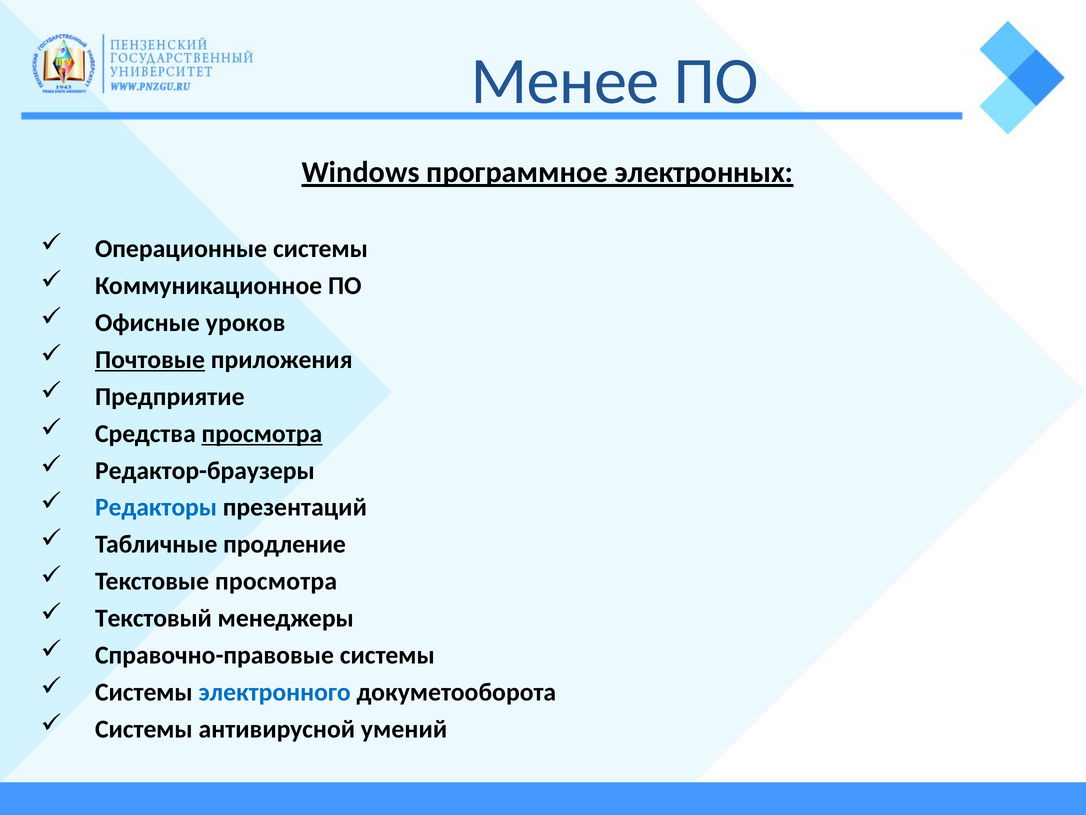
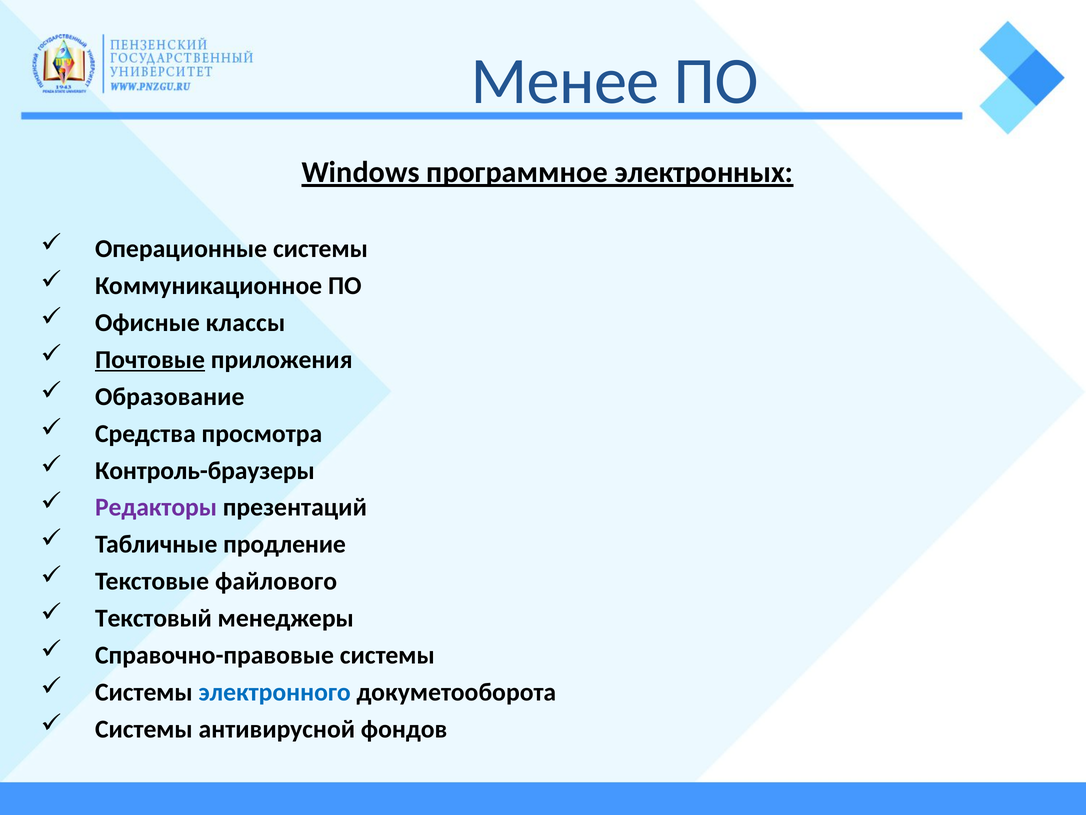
уроков: уроков -> классы (245, 323)
Предприятие: Предприятие -> Образование (170, 396)
просмотра underline: present -> none (262, 433)
Редактор-браузеры: Редактор-браузеры -> Контроль-браузеры (205, 470)
Редакторы colour: blue -> purple (156, 507)
Текстовые просмотра: просмотра -> файлового (276, 581)
умений: умений -> фондов (404, 729)
